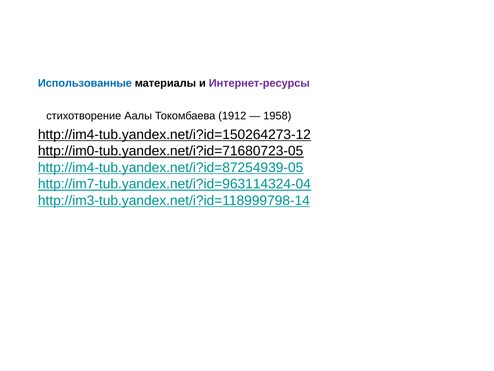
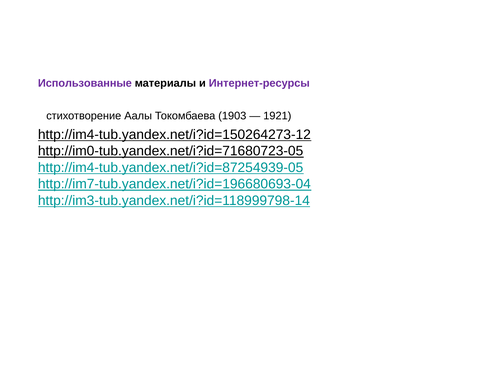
Использованные colour: blue -> purple (85, 83)
1912: 1912 -> 1903 (232, 116)
1958: 1958 -> 1921 (277, 116)
http://im7-tub.yandex.net/i?id=963114324-04: http://im7-tub.yandex.net/i?id=963114324-04 -> http://im7-tub.yandex.net/i?id=196680693-04 (174, 184)
